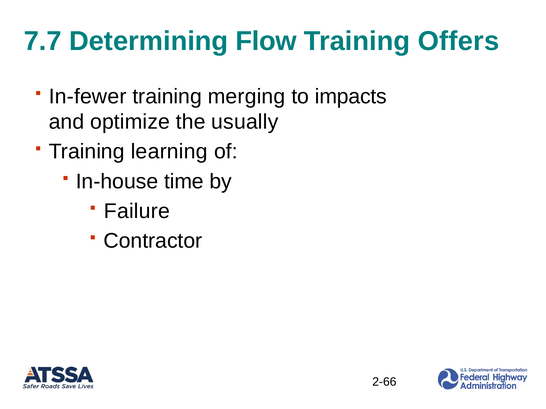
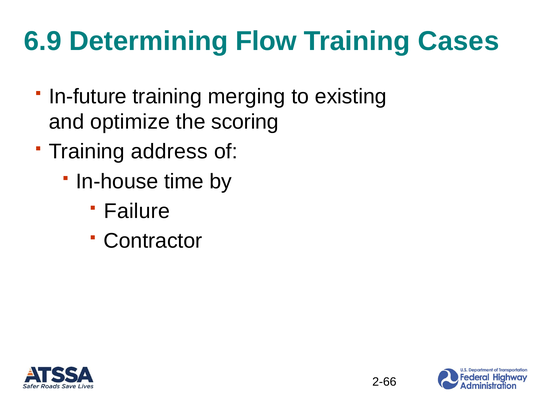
7.7: 7.7 -> 6.9 (43, 41)
Offers: Offers -> Cases (458, 41)
In-fewer: In-fewer -> In-future (88, 97)
impacts: impacts -> existing (351, 97)
usually: usually -> scoring (245, 122)
learning: learning -> address (169, 152)
